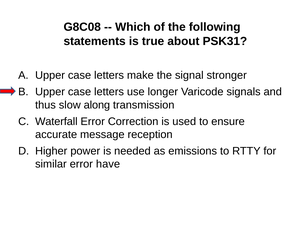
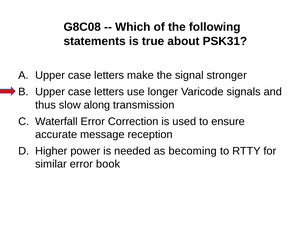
emissions: emissions -> becoming (193, 151)
have: have -> book (108, 164)
